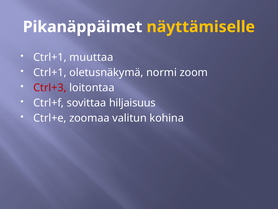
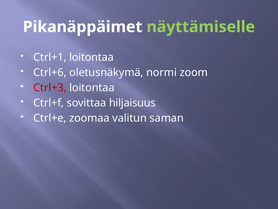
näyttämiselle colour: yellow -> light green (201, 27)
Ctrl+1 muuttaa: muuttaa -> loitontaa (91, 57)
Ctrl+1: Ctrl+1 -> Ctrl+6 (50, 72)
kohina: kohina -> saman (167, 118)
